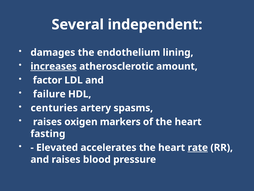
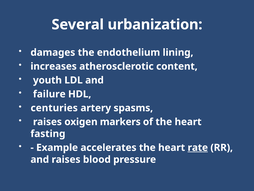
independent: independent -> urbanization (155, 25)
increases underline: present -> none (54, 66)
amount: amount -> content (177, 66)
factor: factor -> youth (47, 80)
Elevated: Elevated -> Example (57, 147)
